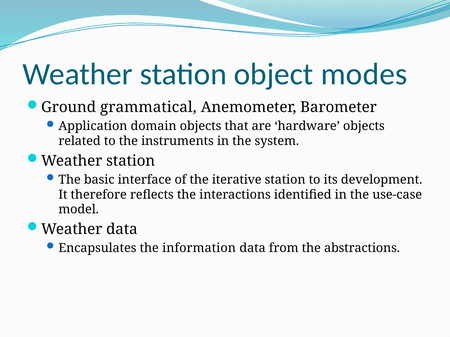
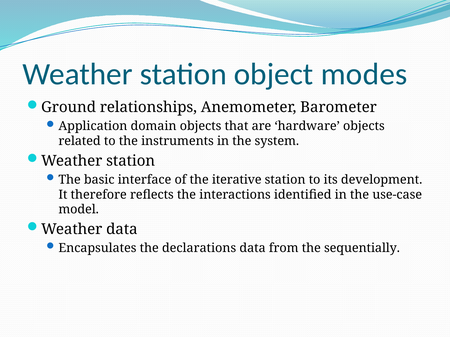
grammatical: grammatical -> relationships (148, 108)
information: information -> declarations (199, 248)
abstractions: abstractions -> sequentially (362, 248)
